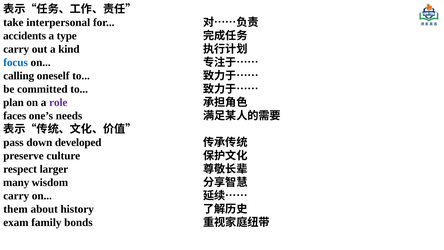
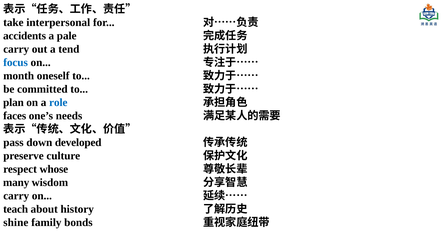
type: type -> pale (67, 36)
kind: kind -> tend (69, 49)
calling: calling -> month (19, 76)
role colour: purple -> blue (58, 102)
larger: larger -> whose (54, 169)
them: them -> teach (16, 209)
exam: exam -> shine (16, 222)
